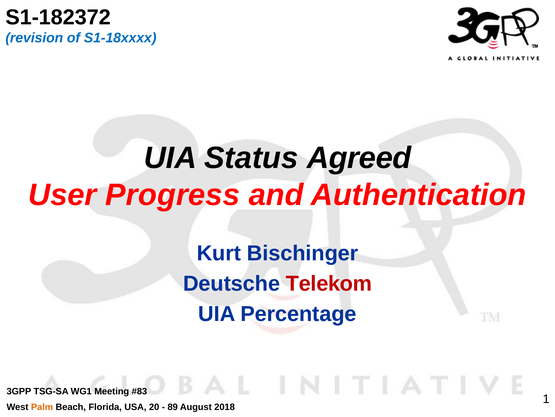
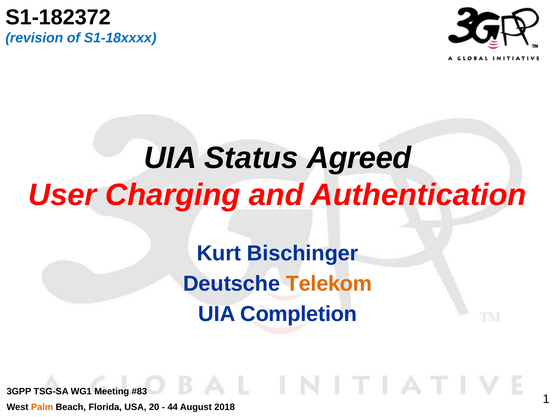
Progress: Progress -> Charging (173, 195)
Telekom colour: red -> orange (329, 283)
Percentage: Percentage -> Completion (299, 314)
89: 89 -> 44 (173, 406)
